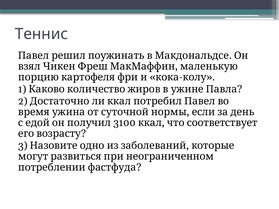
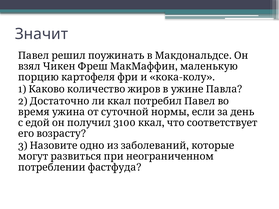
Теннис: Теннис -> Значит (41, 34)
